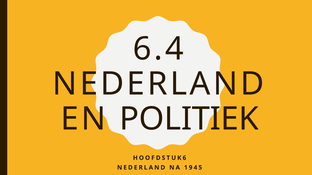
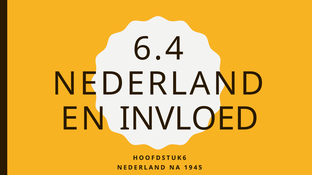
POLITIEK: POLITIEK -> INVLOED (189, 119)
